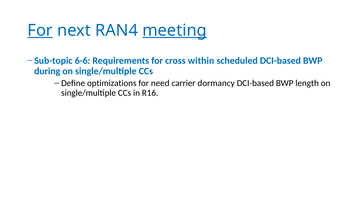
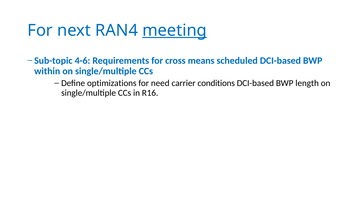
For underline: present -> none (40, 30)
6-6: 6-6 -> 4-6 (82, 60)
within: within -> means (201, 60)
during: during -> within (47, 71)
dormancy: dormancy -> conditions (216, 83)
